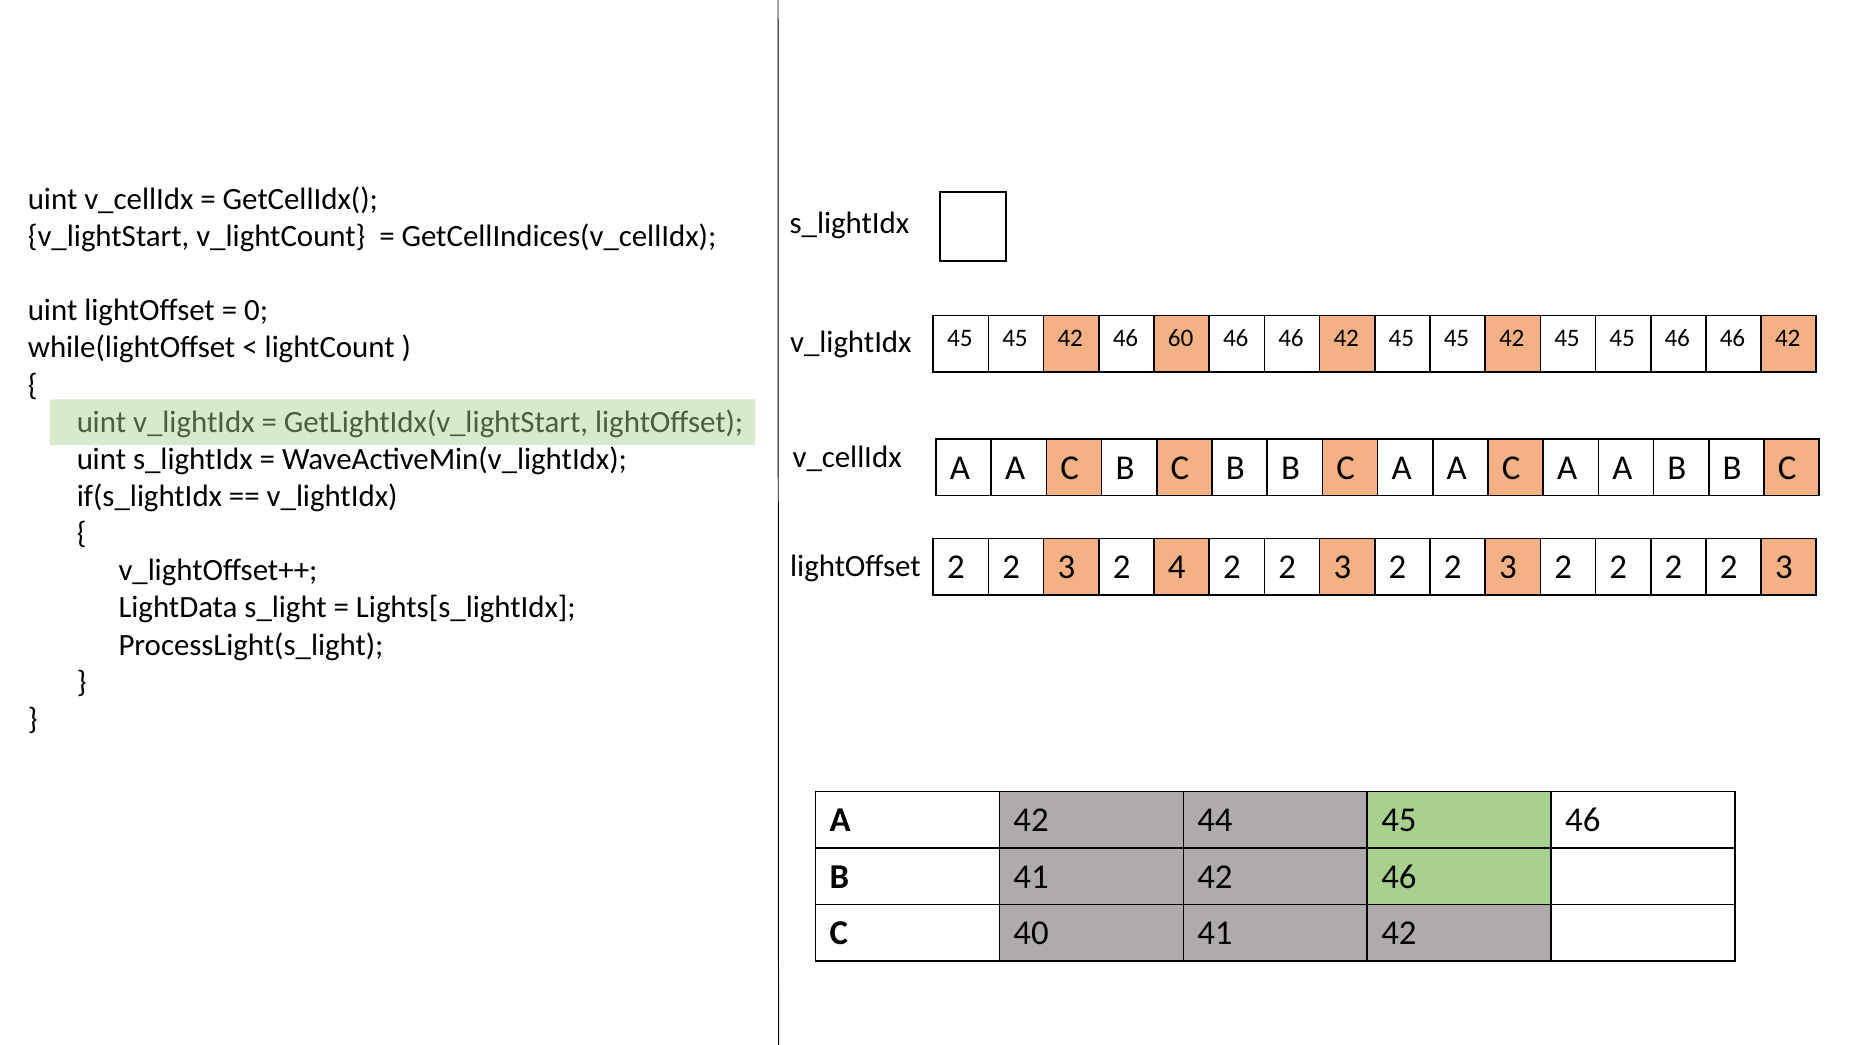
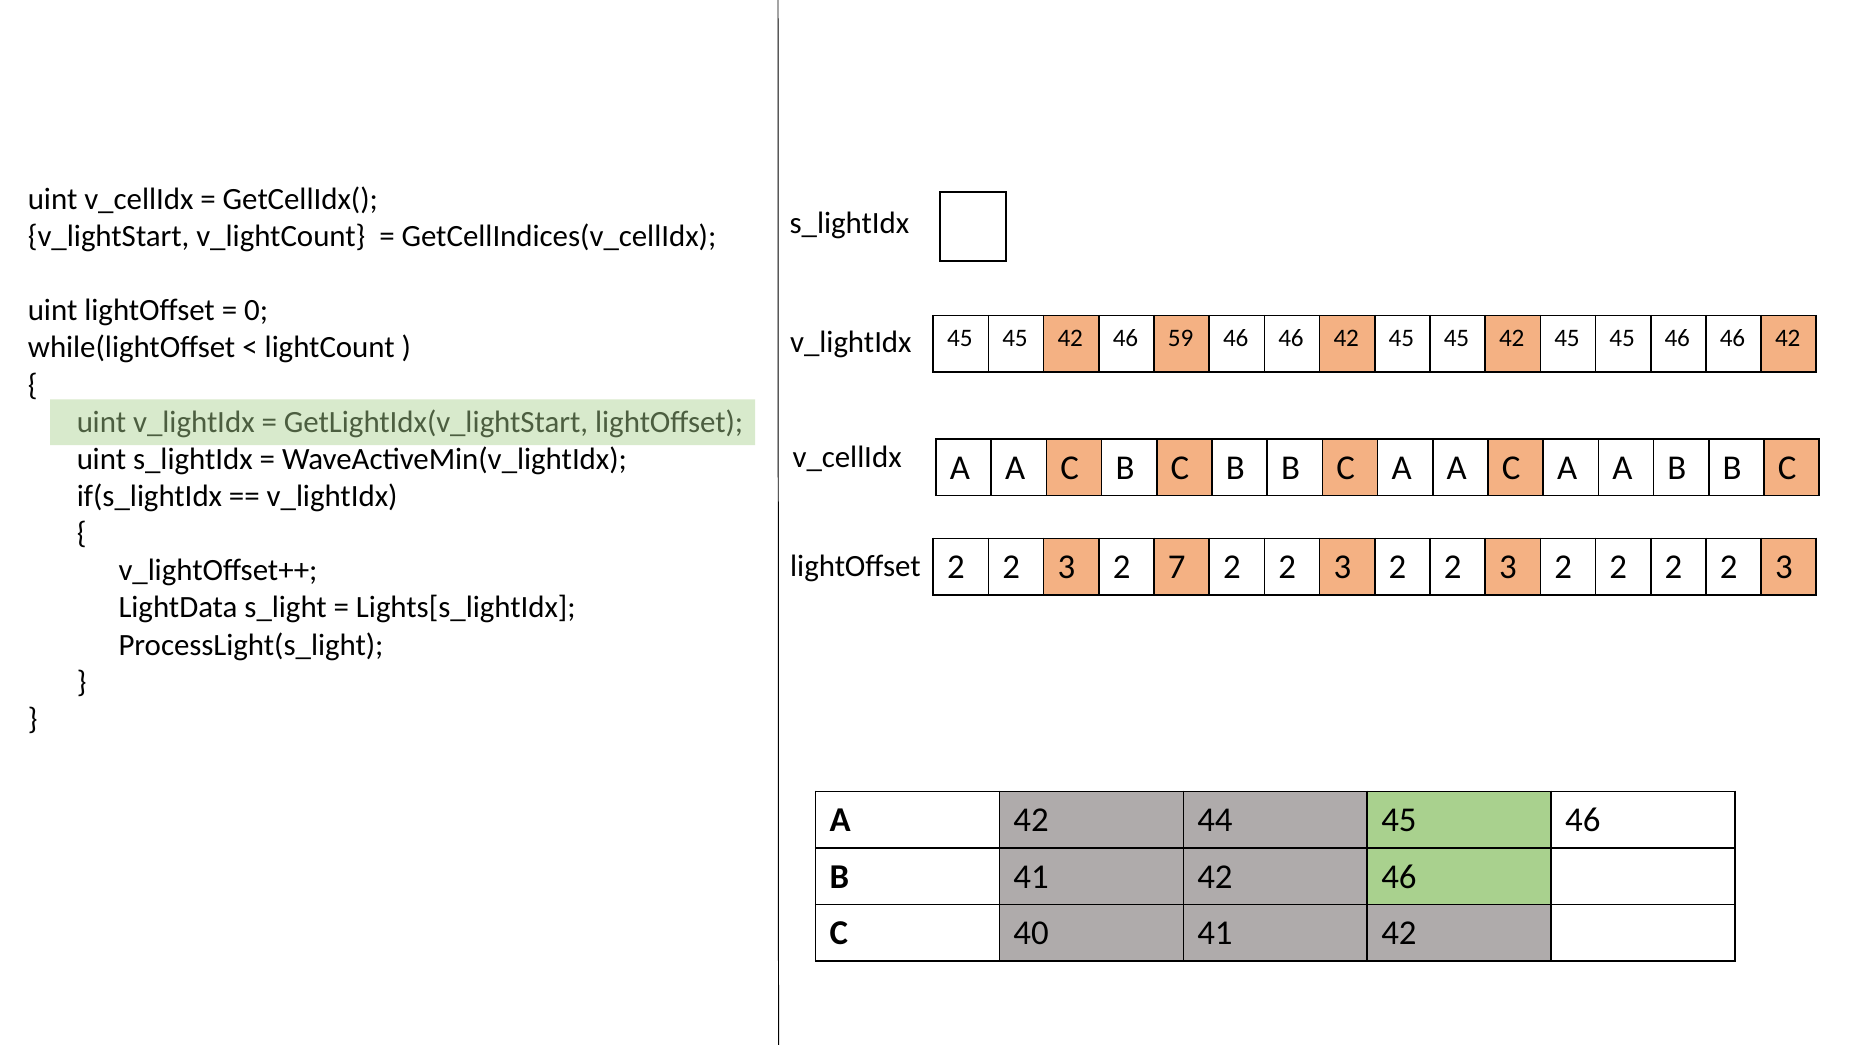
60: 60 -> 59 (1181, 338)
4: 4 -> 7 (1177, 567)
